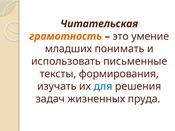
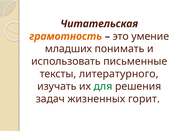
формирования: формирования -> литературного (119, 74)
для colour: blue -> green (103, 87)
пруда: пруда -> горит (144, 99)
